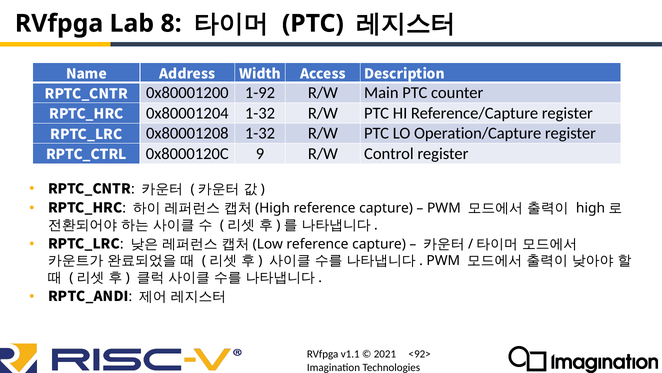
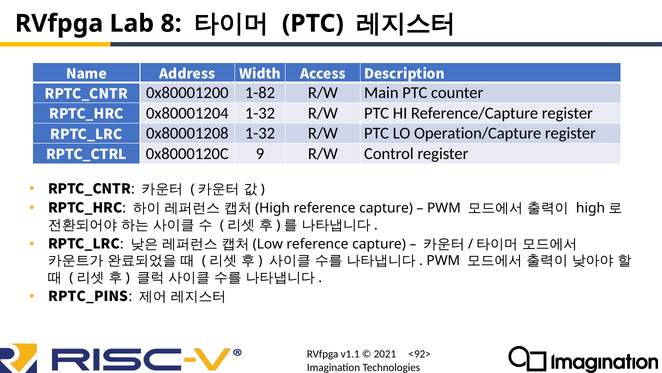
1-92: 1-92 -> 1-82 (260, 93)
RPTC_ANDI: RPTC_ANDI -> RPTC_PINS (88, 296)
